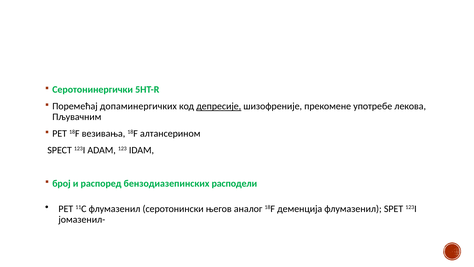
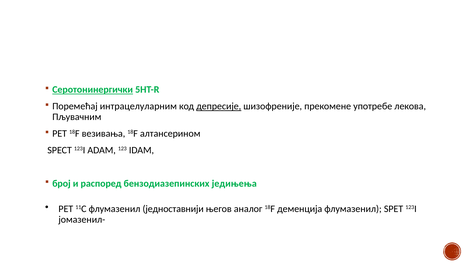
Серотонинергички underline: none -> present (93, 90)
допаминергичких: допаминергичких -> интрацелуларним (138, 106)
расподели: расподели -> једињења (234, 183)
серотонински: серотонински -> једноставнији (173, 209)
